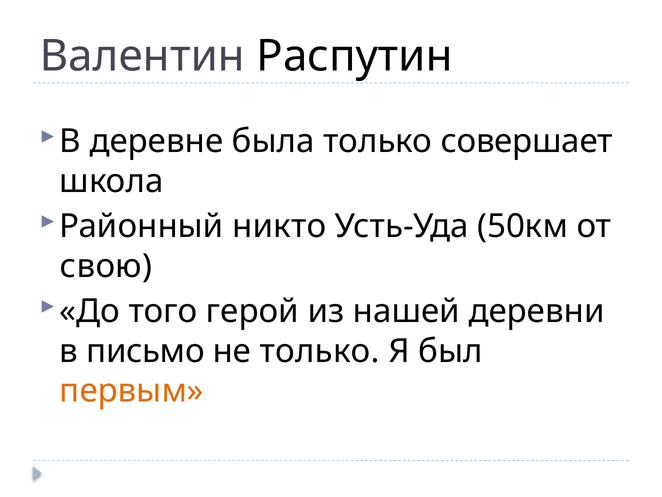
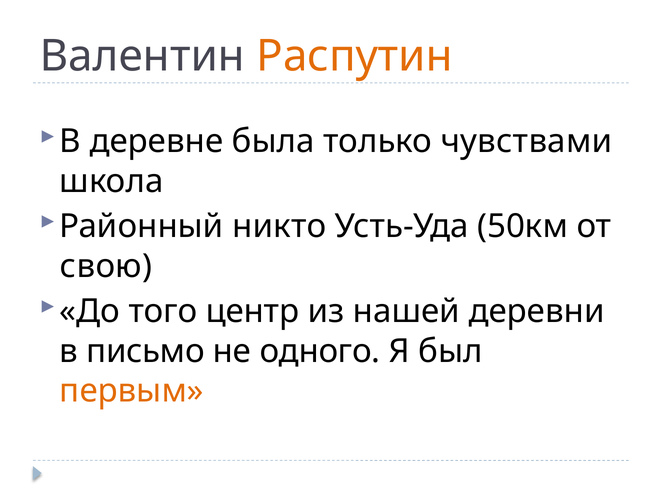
Распутин colour: black -> orange (355, 56)
совершает: совершает -> чувствами (526, 141)
герой: герой -> центр (253, 311)
не только: только -> одного (320, 351)
